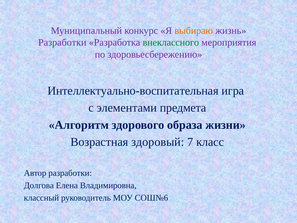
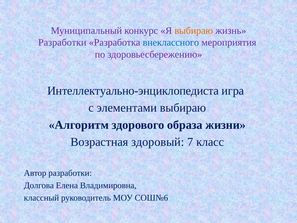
внеклассного colour: green -> blue (171, 42)
Интеллектуально-воспитательная: Интеллектуально-воспитательная -> Интеллектуально-энциклопедиста (133, 91)
элементами предмета: предмета -> выбираю (183, 108)
